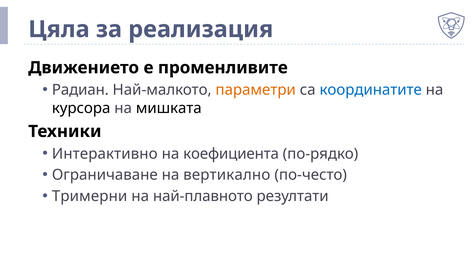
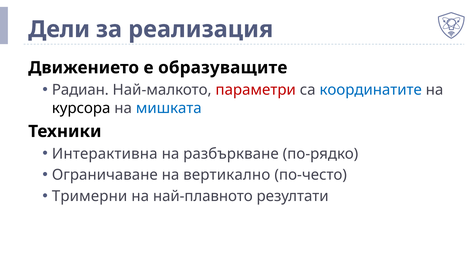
Цяла: Цяла -> Дели (59, 29)
променливите: променливите -> образуващите (223, 68)
параметри colour: orange -> red (256, 90)
мишката colour: black -> blue (169, 108)
Интерактивно: Интерактивно -> Интерактивна (105, 154)
коефициента: коефициента -> разбъркване (231, 154)
